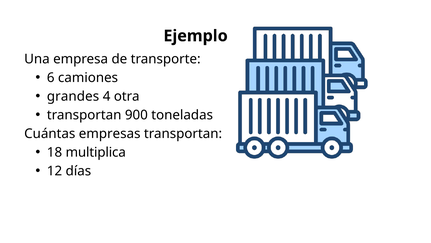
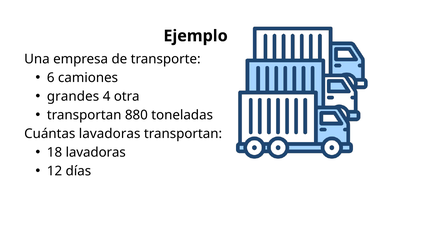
900: 900 -> 880 (136, 115)
Cuántas empresas: empresas -> lavadoras (110, 134)
18 multiplica: multiplica -> lavadoras (96, 152)
